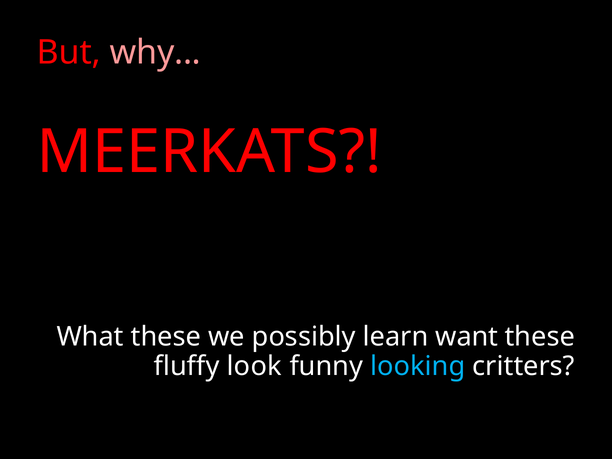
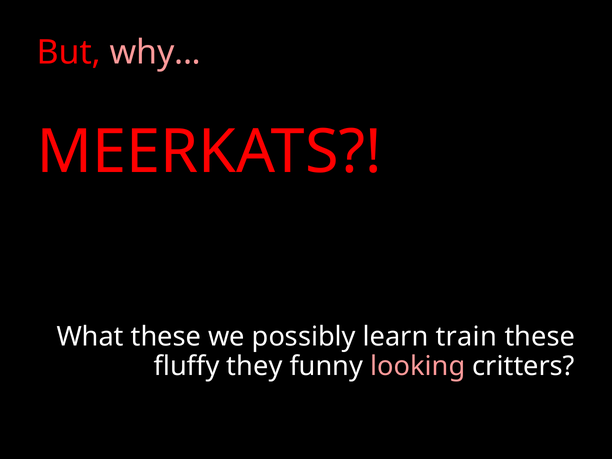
want: want -> train (466, 337)
look: look -> they (254, 366)
looking colour: light blue -> pink (418, 366)
